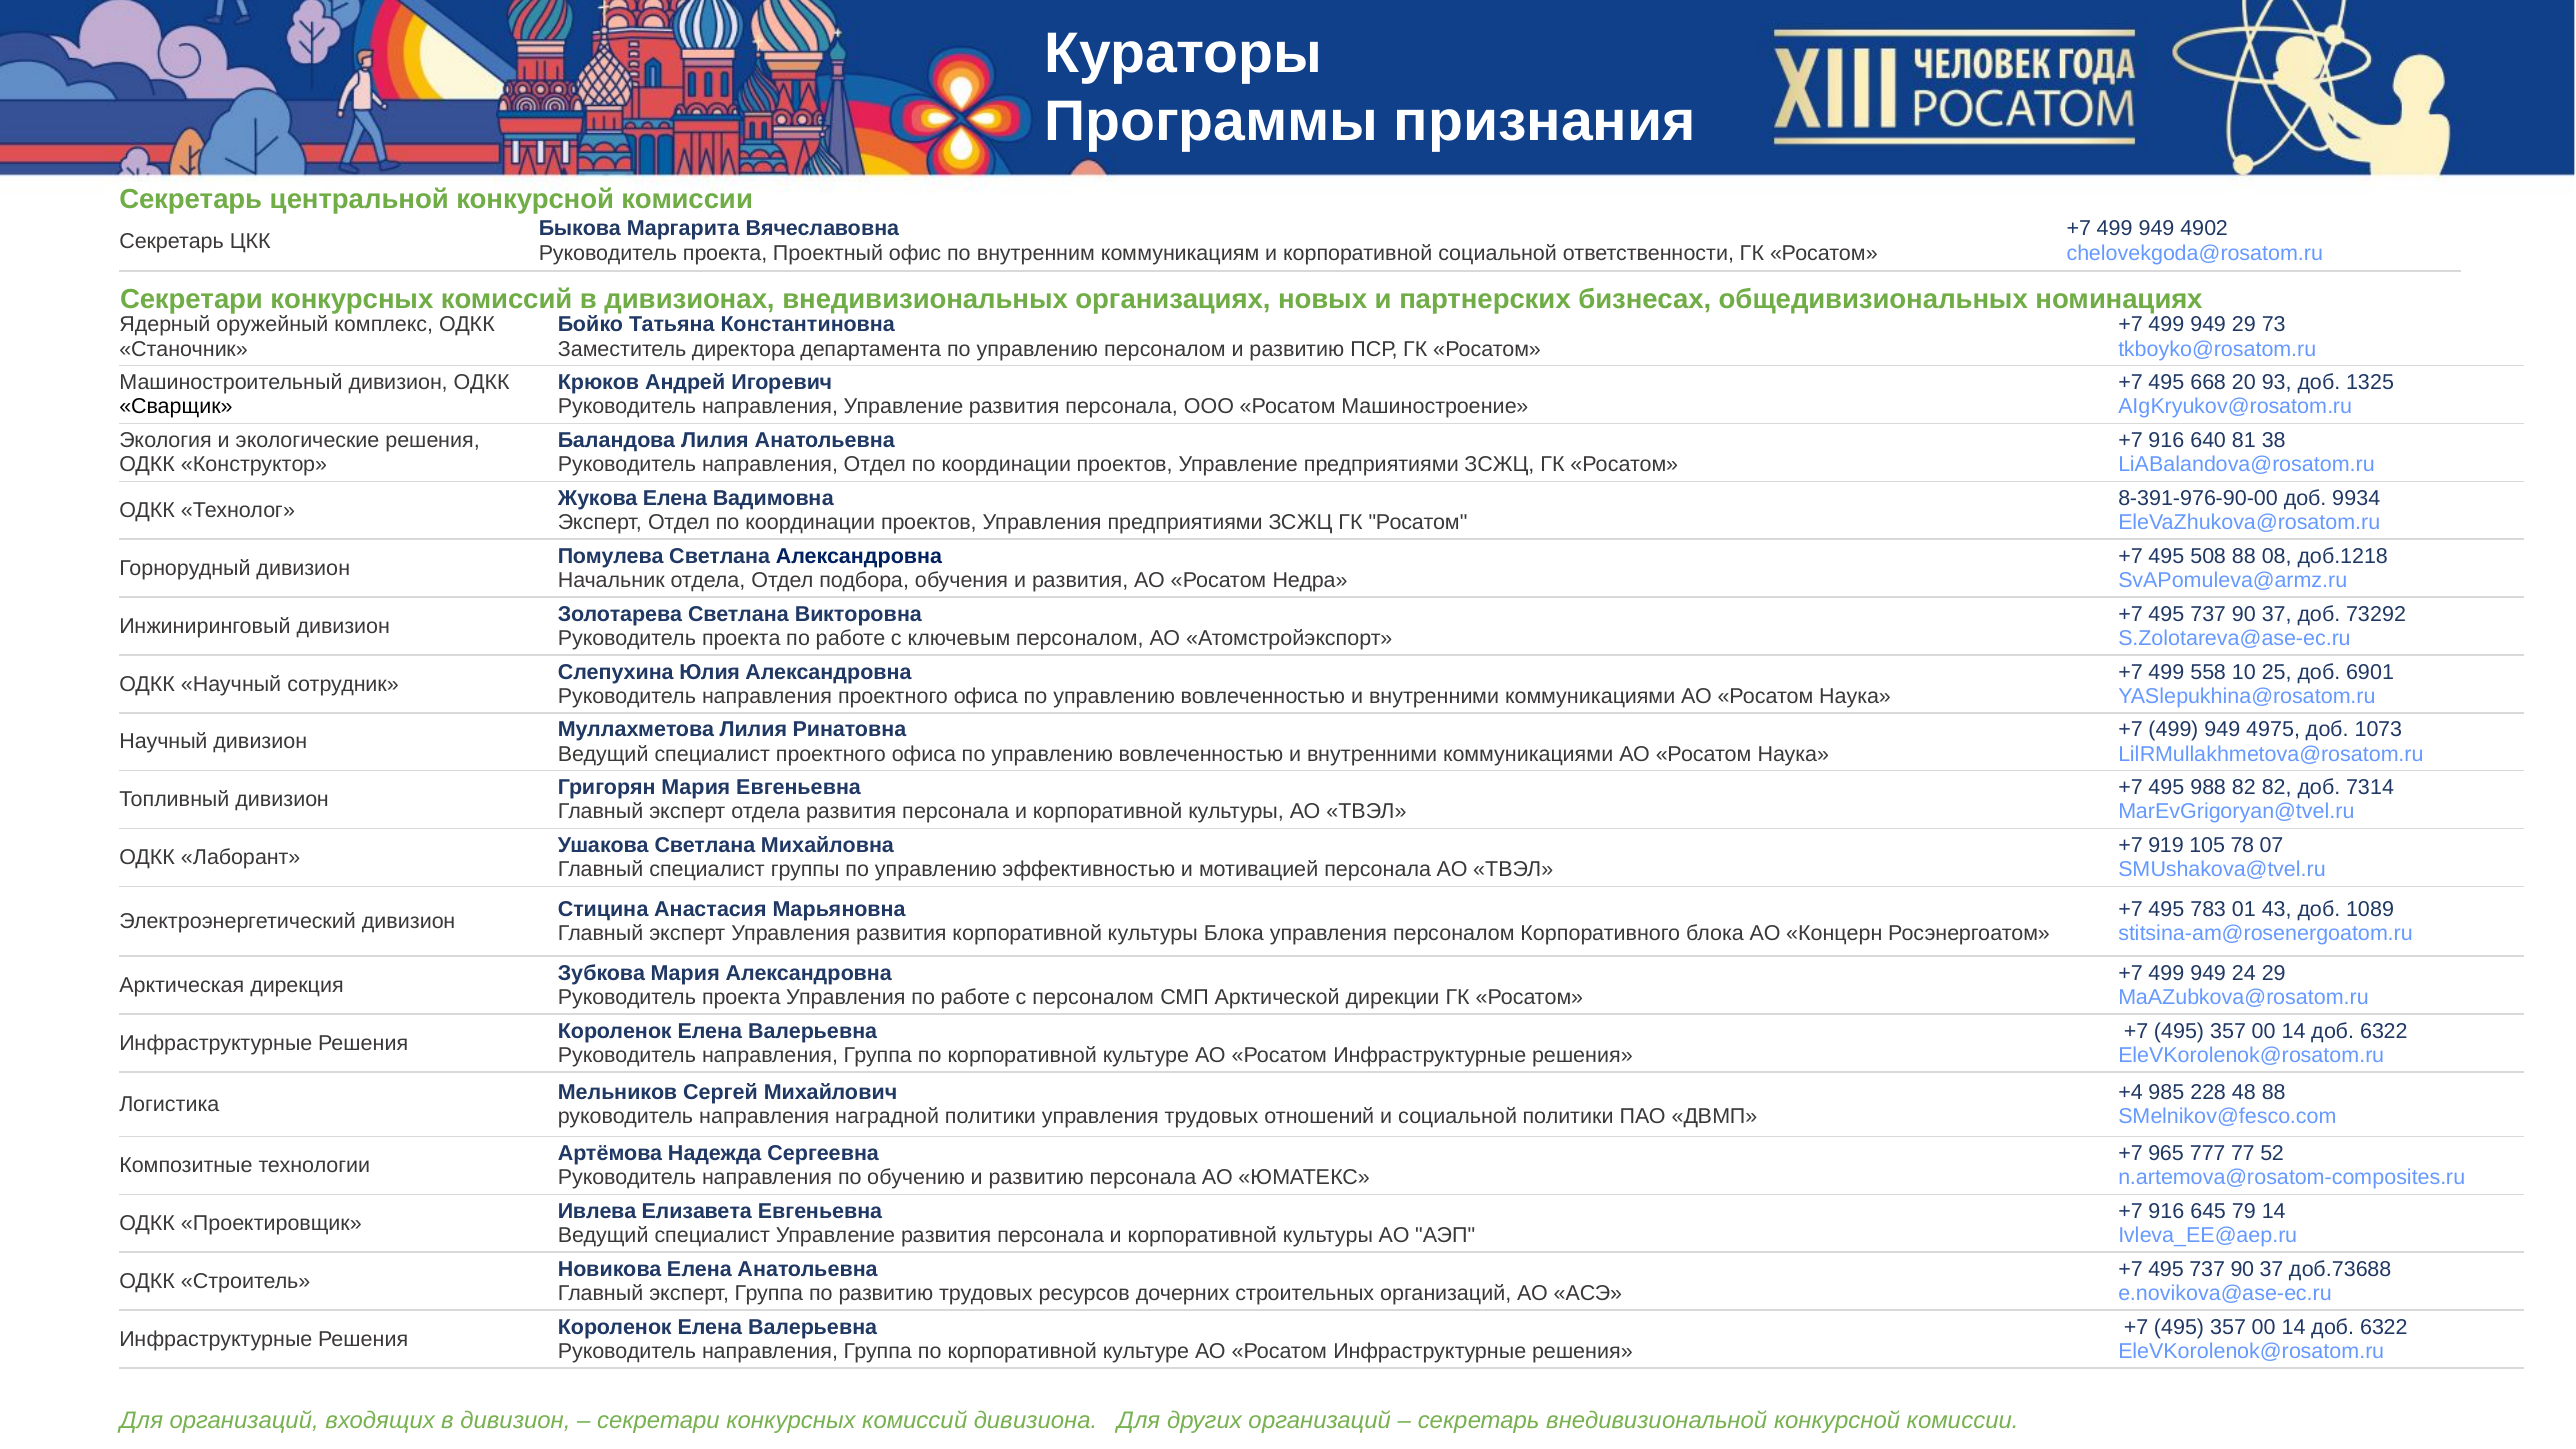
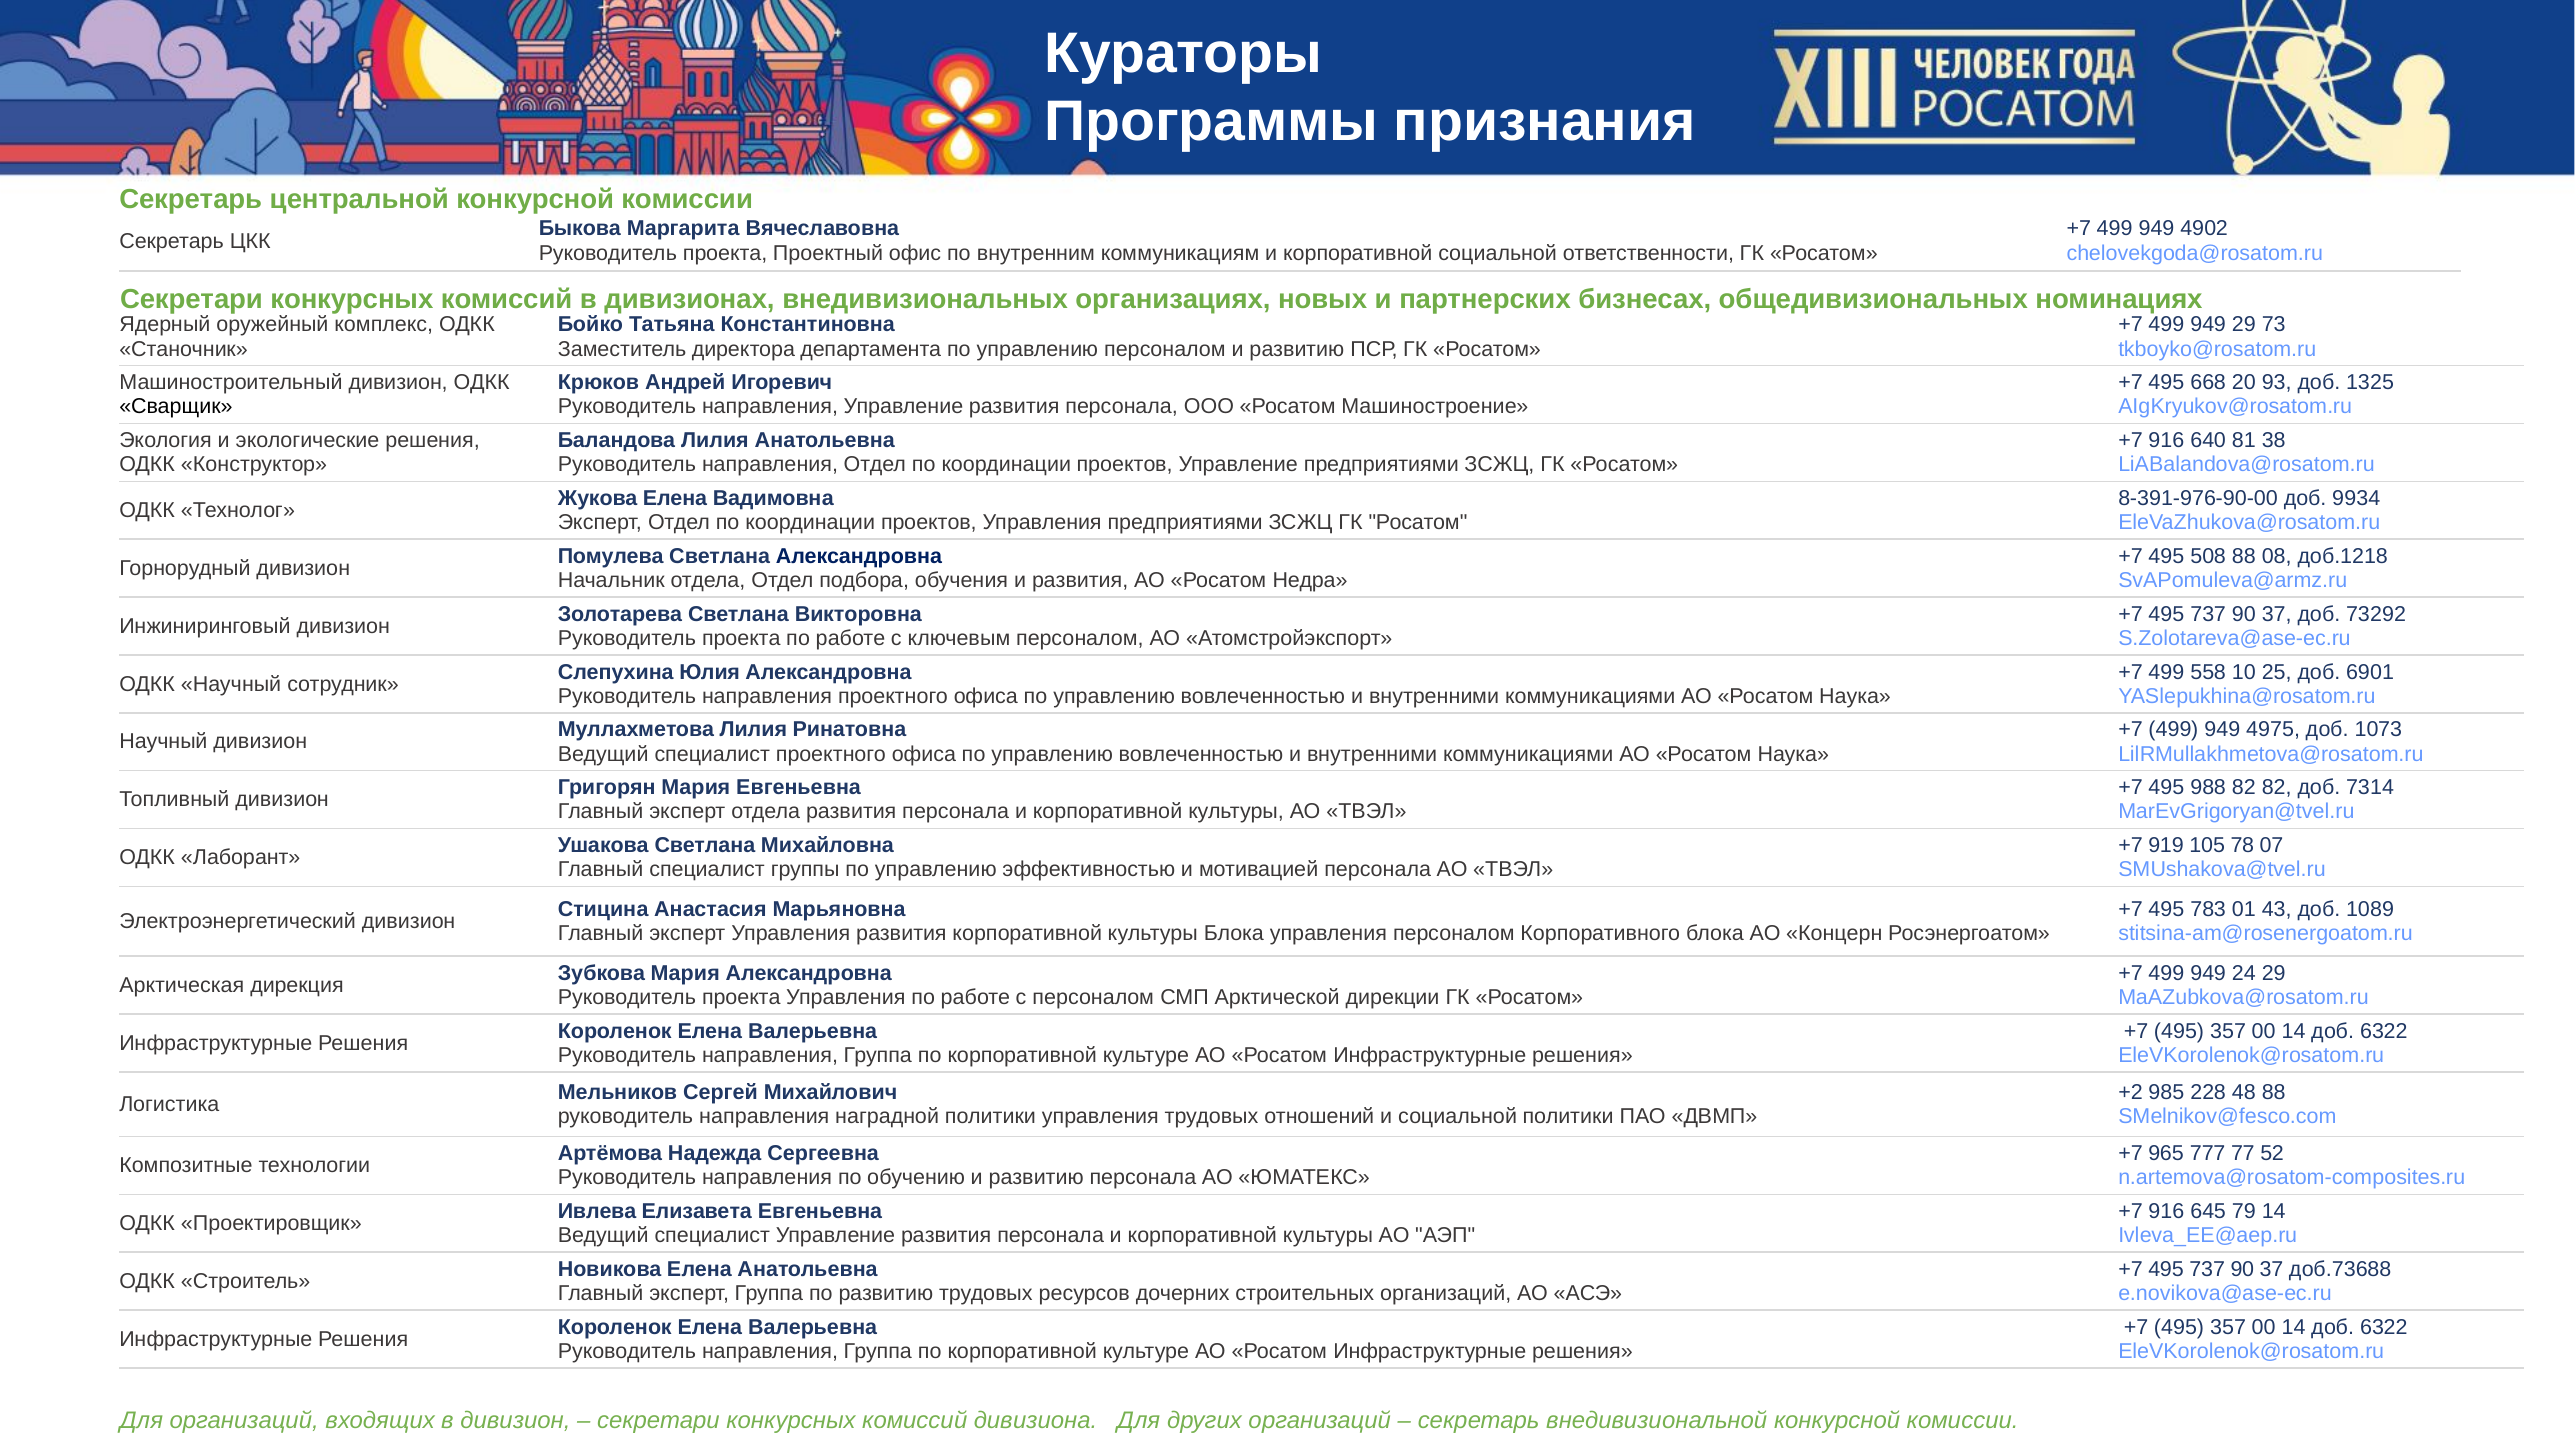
+4: +4 -> +2 (2131, 1092)
